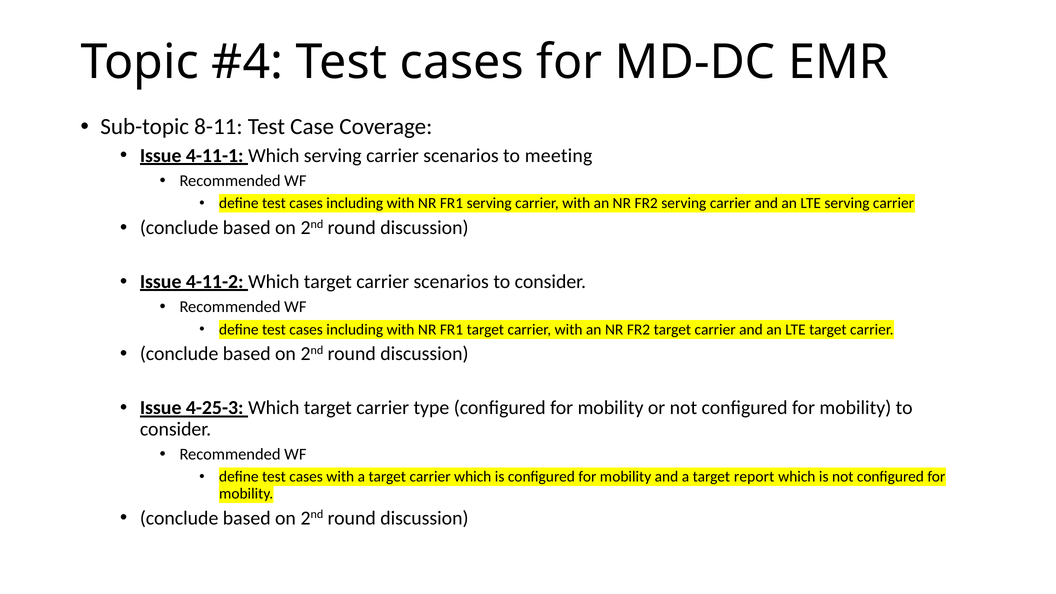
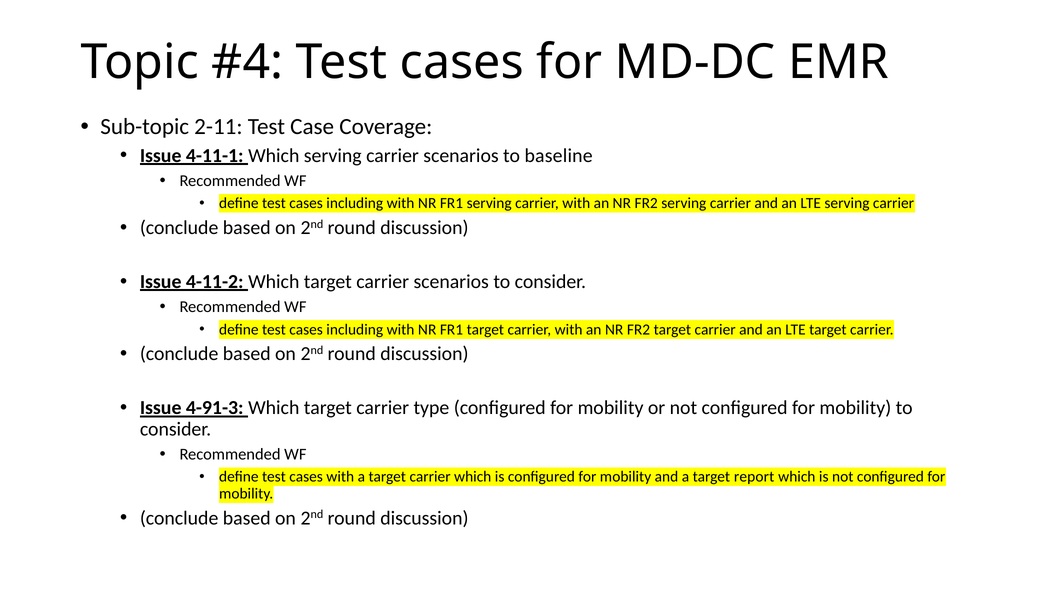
8-11: 8-11 -> 2-11 (218, 127)
meeting: meeting -> baseline (559, 156)
4-25-3: 4-25-3 -> 4-91-3 (215, 408)
